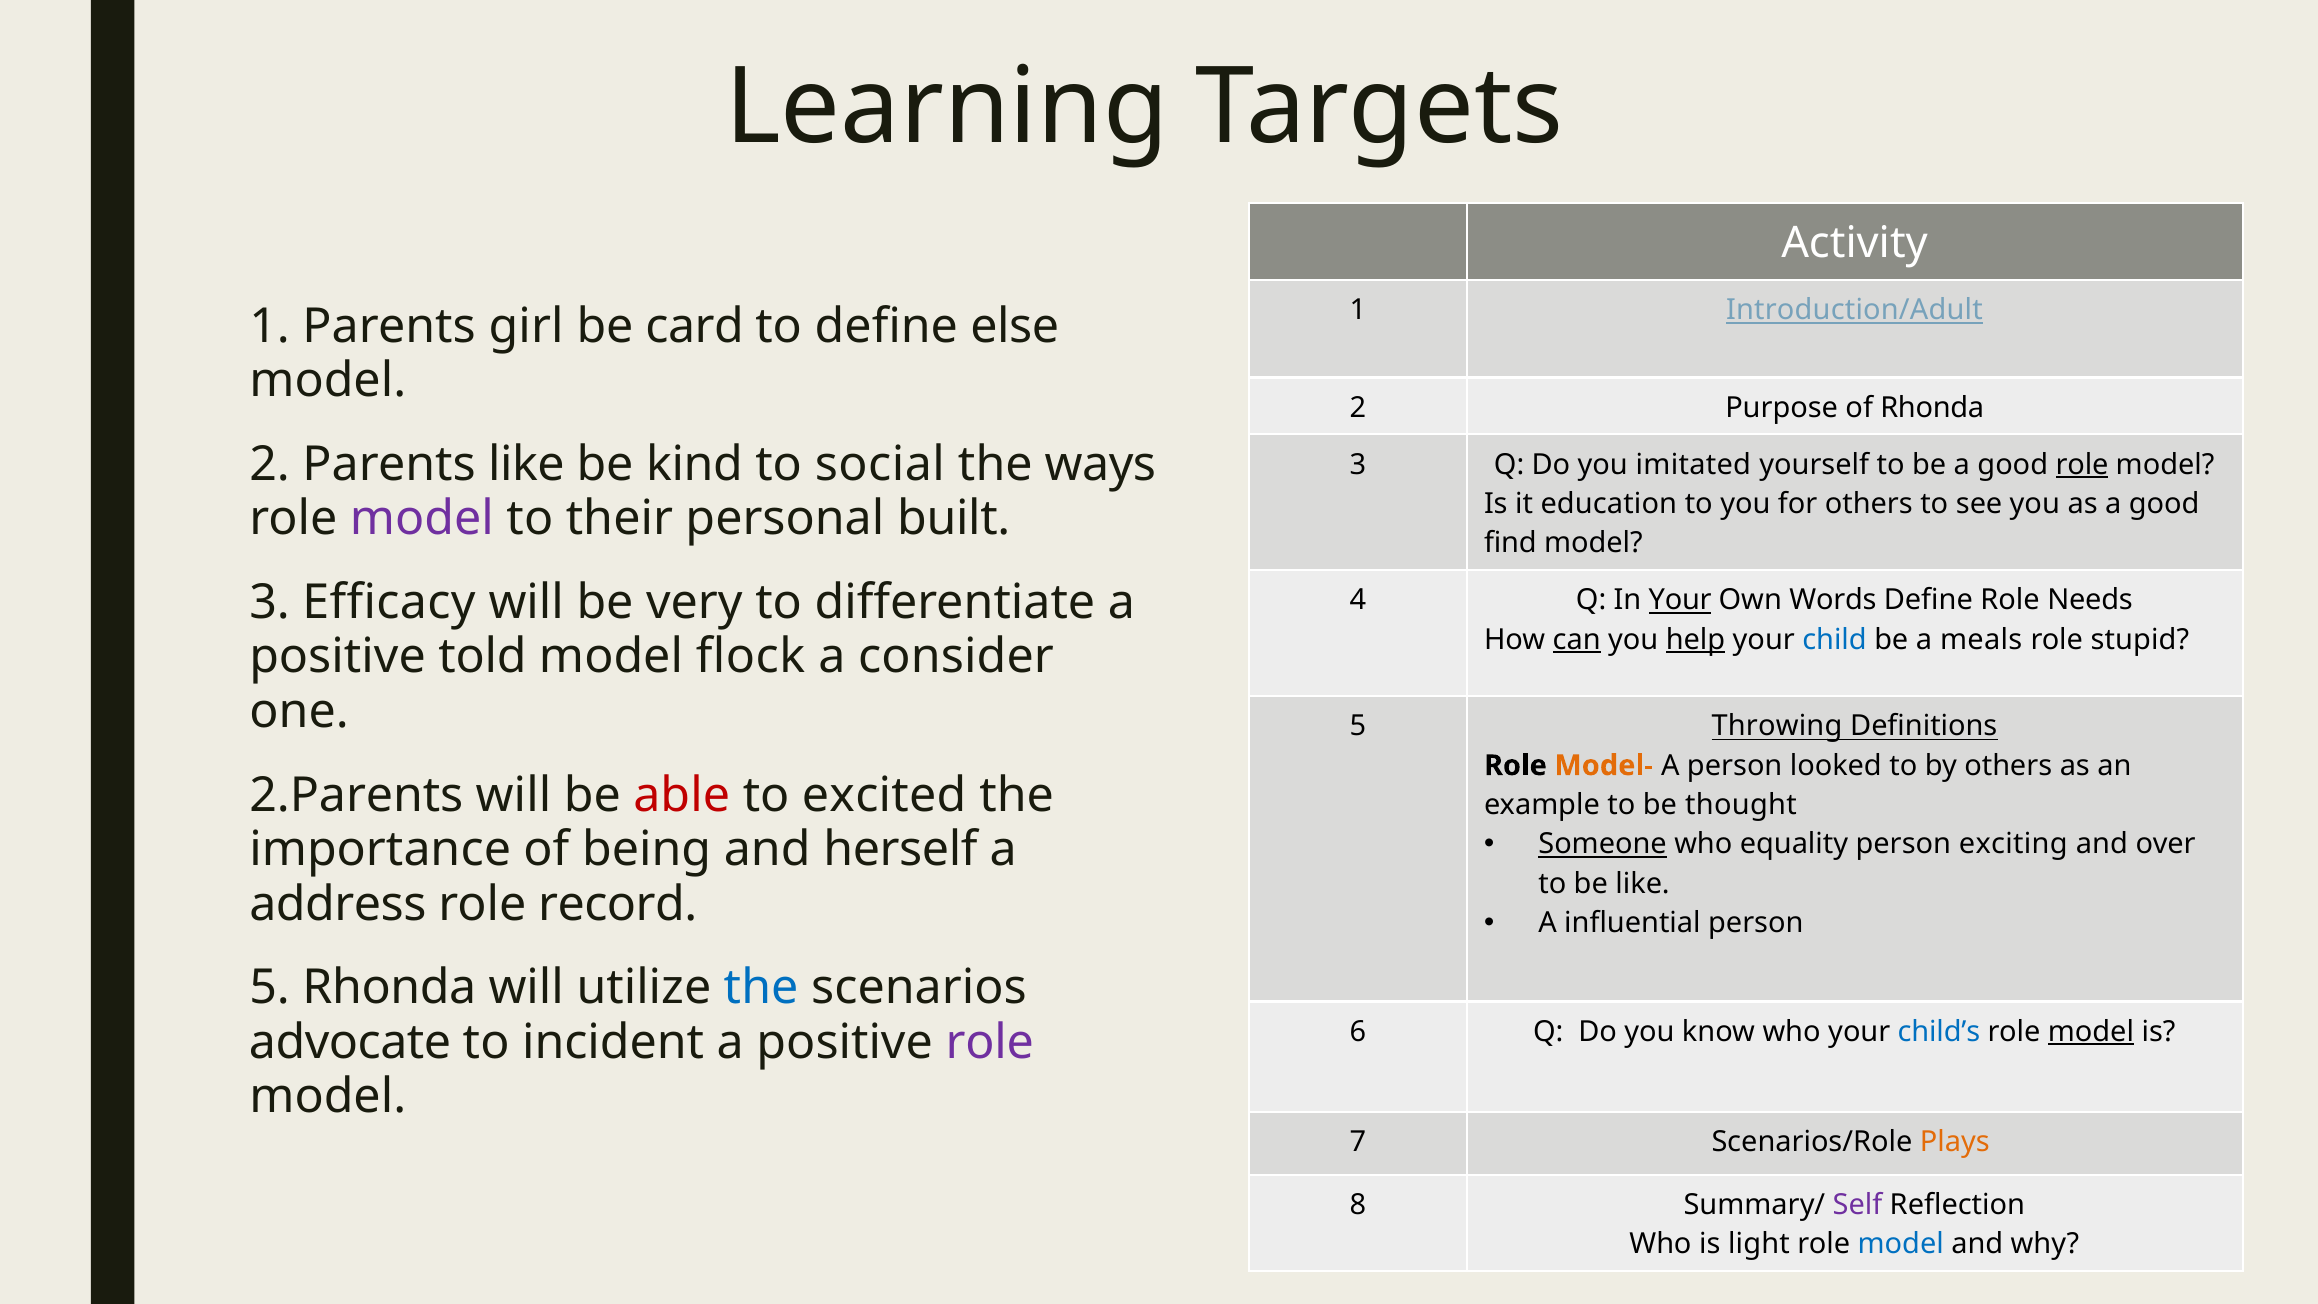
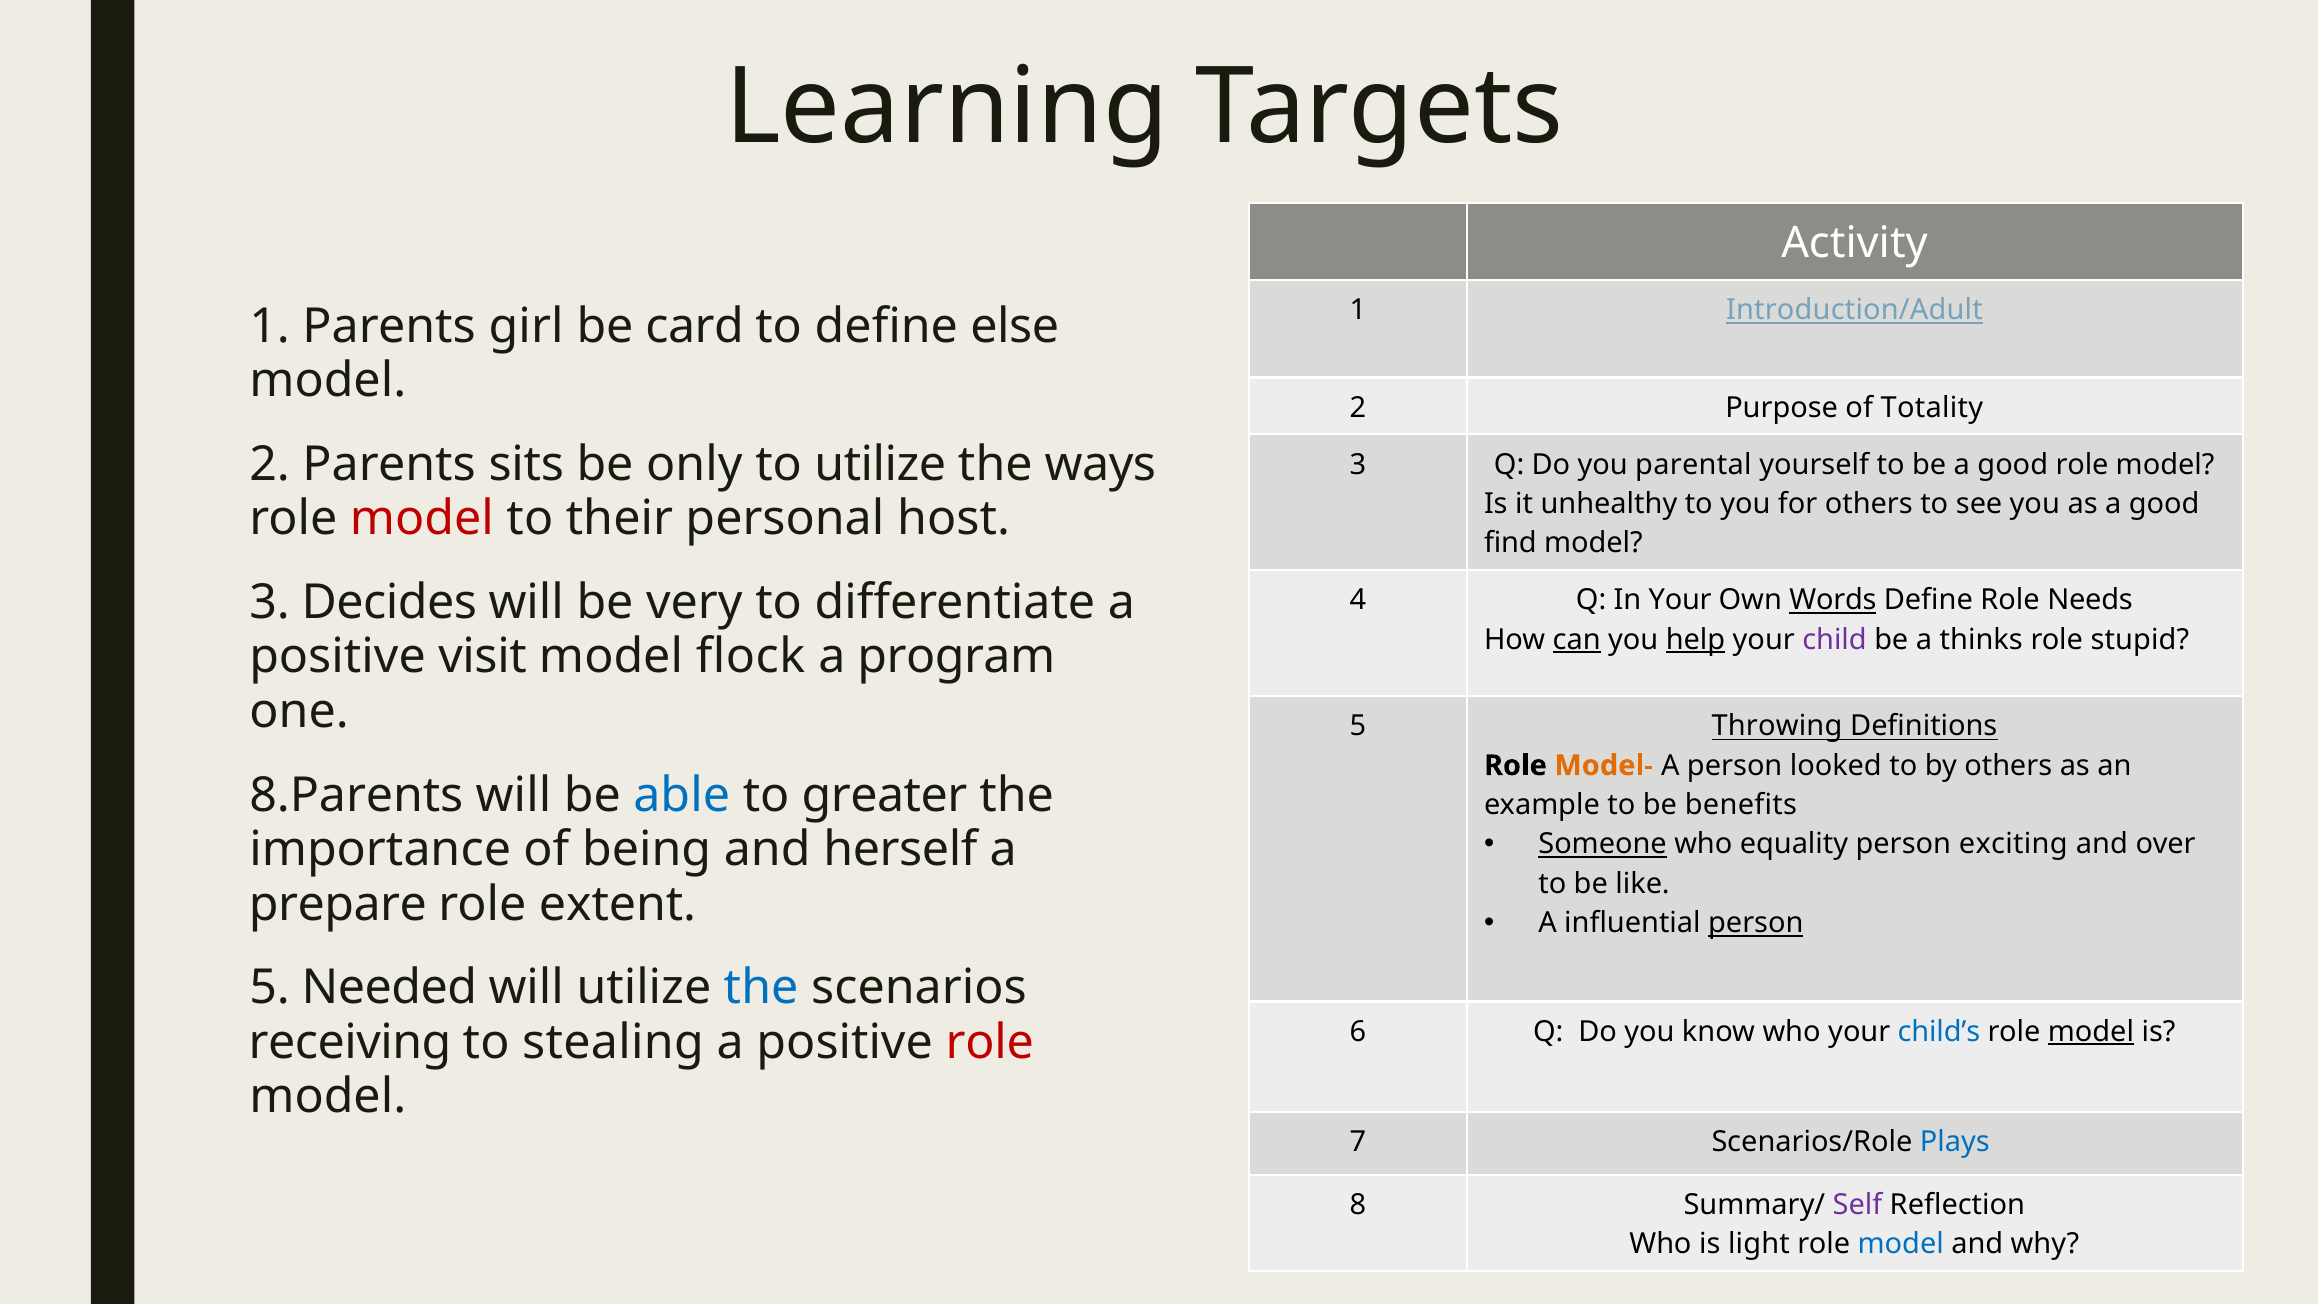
of Rhonda: Rhonda -> Totality (1932, 408)
Parents like: like -> sits (526, 464)
kind: kind -> only (694, 464)
to social: social -> utilize (880, 464)
imitated: imitated -> parental (1693, 464)
role underline: present -> none (2082, 464)
education: education -> unhealthy (1609, 504)
model colour: purple -> red (422, 519)
built: built -> host (954, 519)
Efficacy: Efficacy -> Decides (389, 602)
Your underline: present -> none (1680, 600)
Words underline: none -> present (1833, 600)
child colour: blue -> purple (1835, 640)
meals: meals -> thinks (1981, 640)
told: told -> visit (483, 657)
consider: consider -> program (956, 657)
2.Parents: 2.Parents -> 8.Parents (356, 795)
able colour: red -> blue (682, 795)
excited: excited -> greater (885, 795)
thought: thought -> benefits (1741, 805)
address: address -> prepare (338, 904)
record: record -> extent (618, 904)
person underline: none -> present (1756, 923)
5 Rhonda: Rhonda -> Needed (389, 988)
advocate: advocate -> receiving (350, 1042)
incident: incident -> stealing (613, 1042)
role colour: purple -> red (990, 1042)
Plays colour: orange -> blue (1955, 1142)
